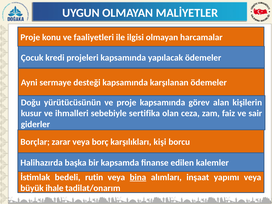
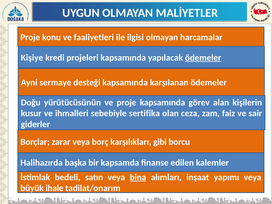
Çocuk: Çocuk -> Kişiye (32, 58)
ödemeler underline: none -> present (203, 58)
kişi: kişi -> gibi (160, 142)
rutin: rutin -> satın (94, 177)
